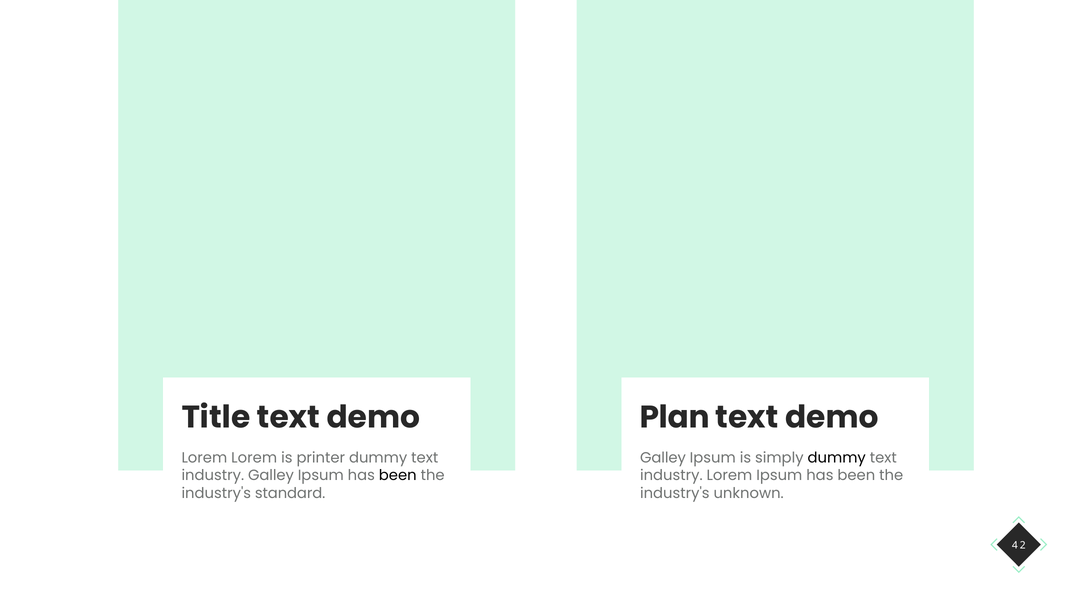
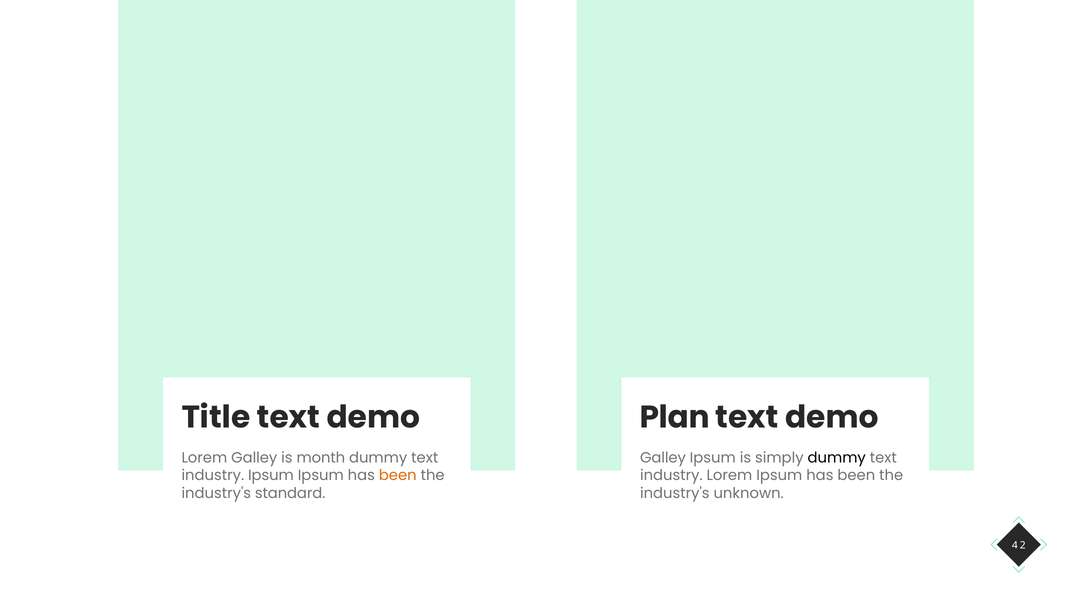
Lorem Lorem: Lorem -> Galley (254, 457)
printer: printer -> month (321, 457)
industry Galley: Galley -> Ipsum (271, 475)
been colour: black -> orange (398, 475)
